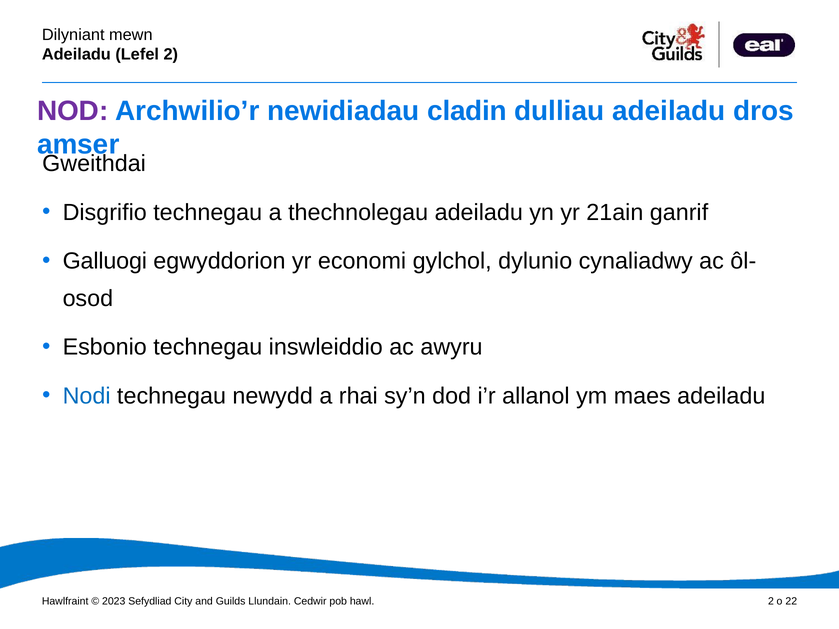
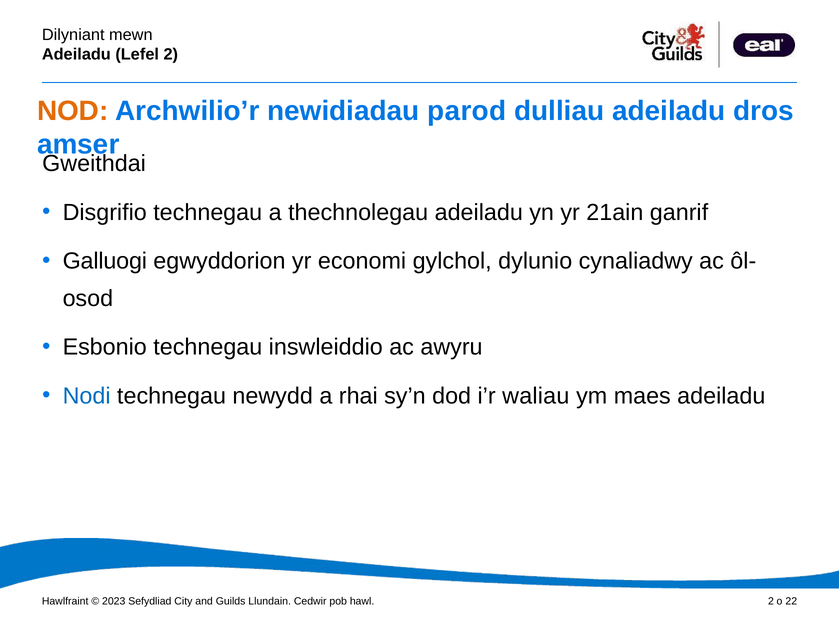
NOD colour: purple -> orange (73, 111)
cladin: cladin -> parod (467, 111)
allanol: allanol -> waliau (536, 396)
